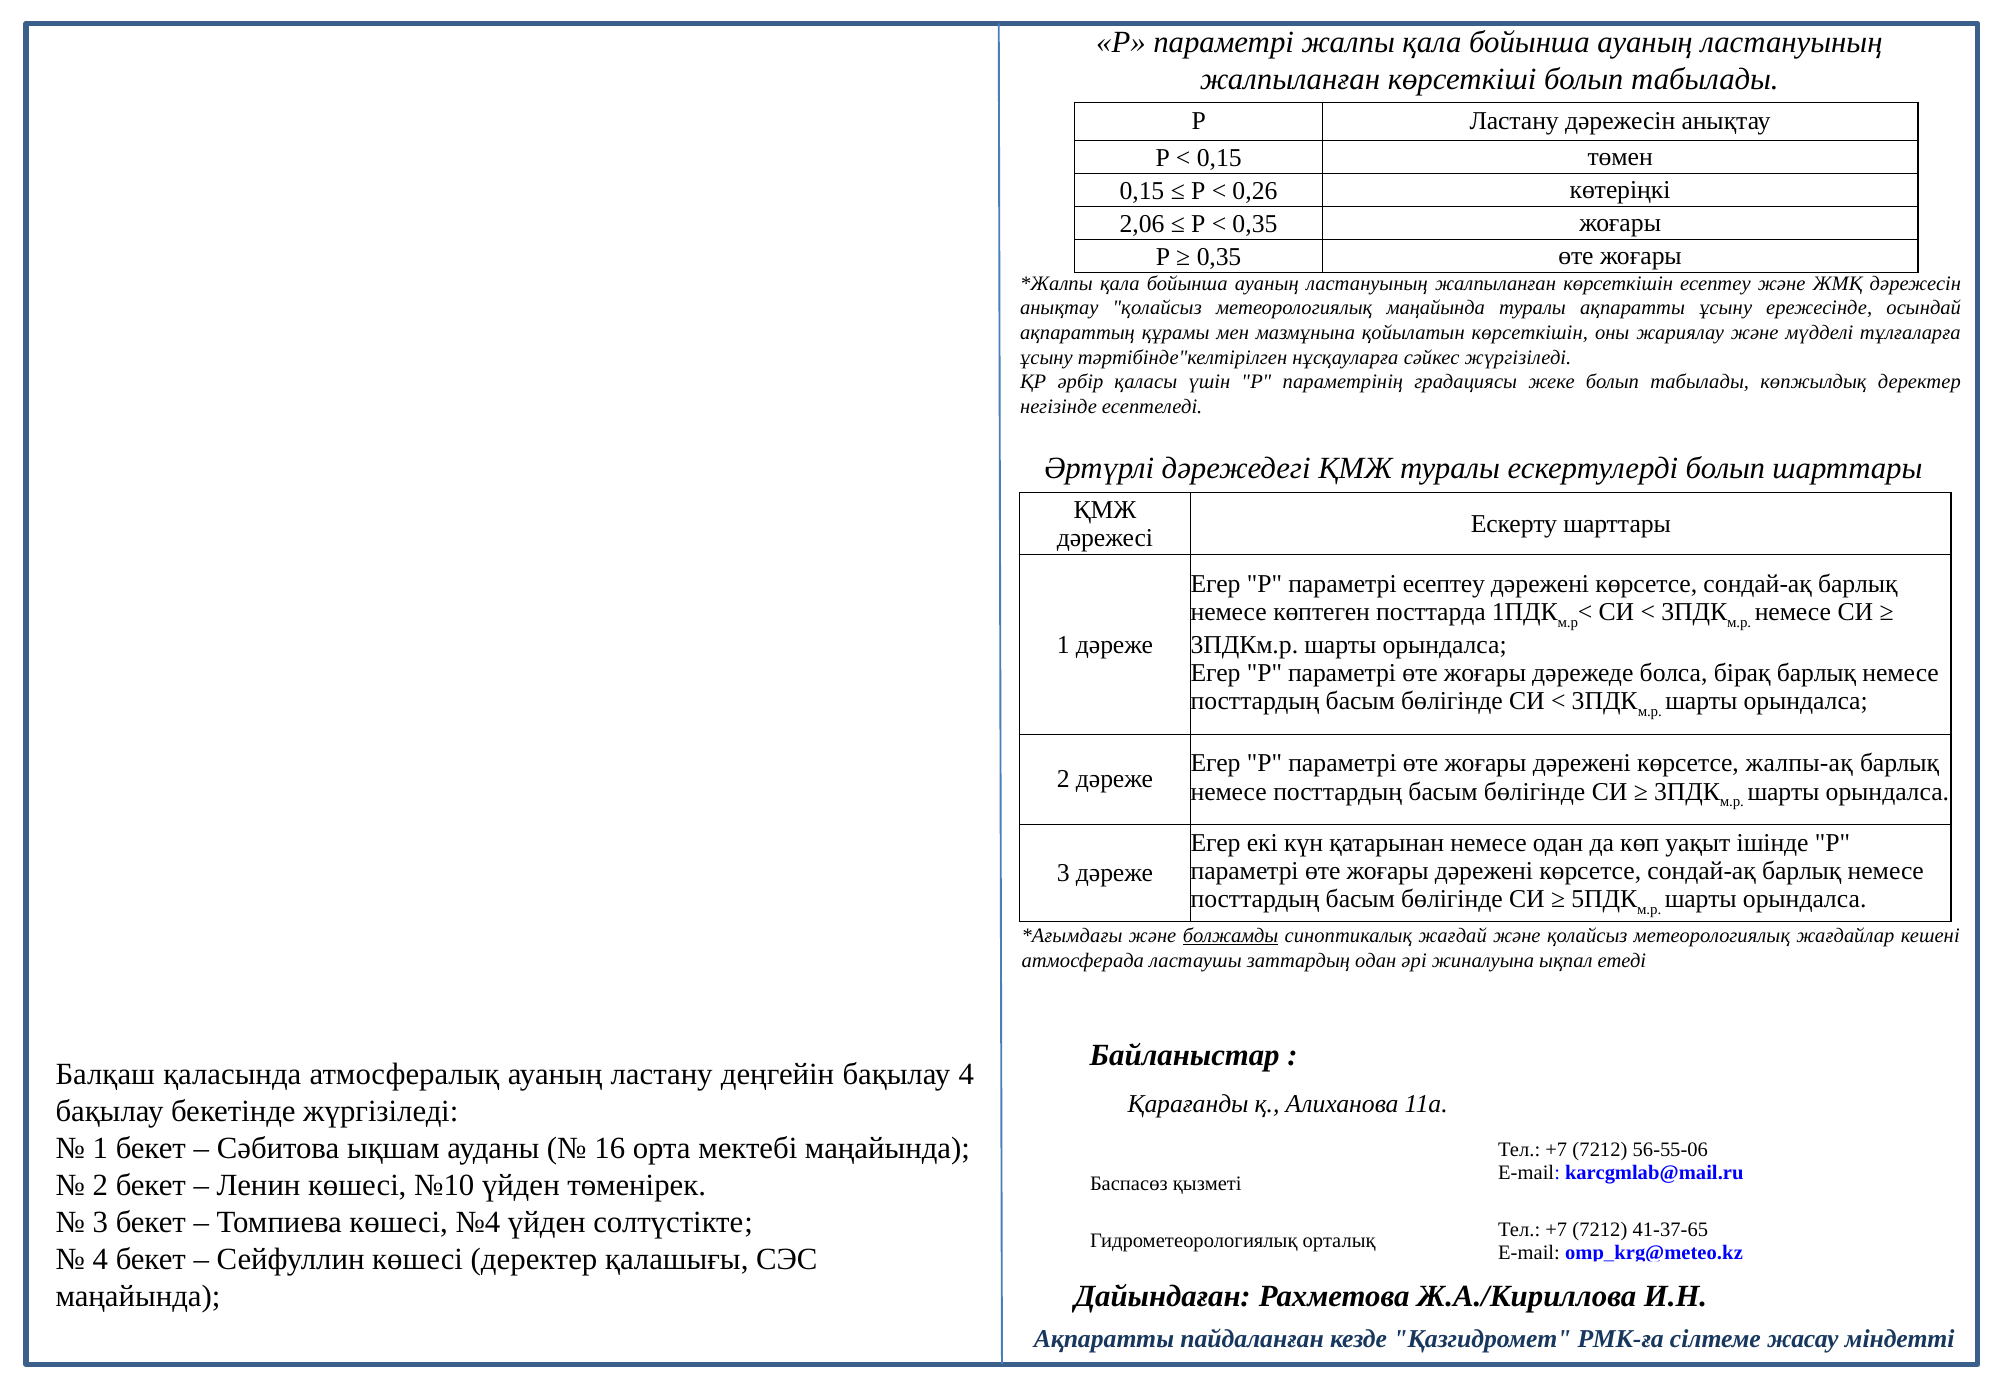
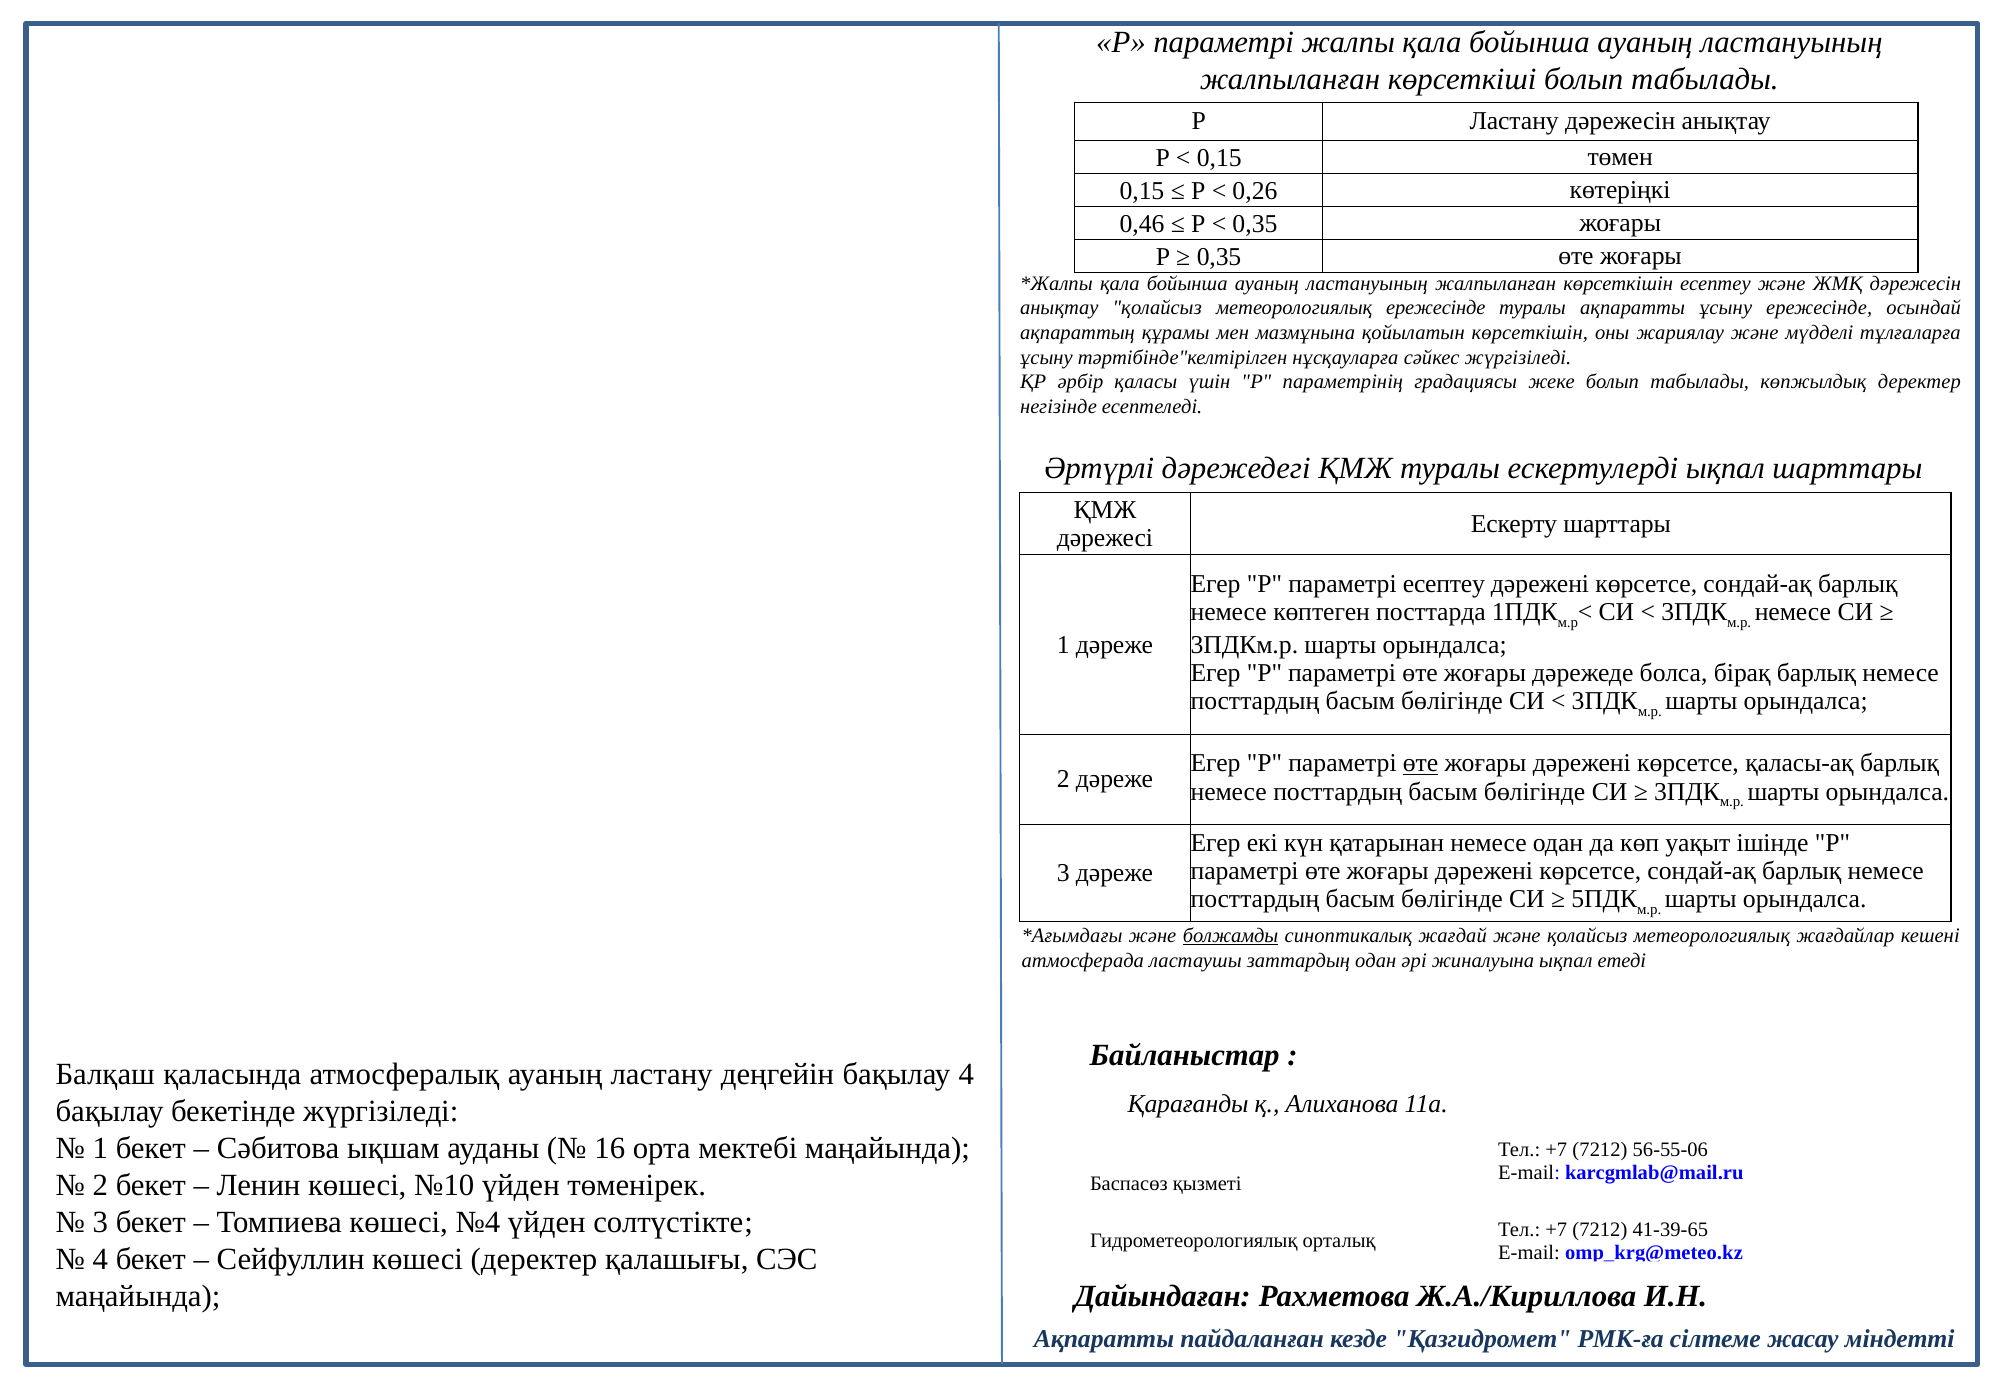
2,06: 2,06 -> 0,46 (1142, 224)
метеорологиялық маңайында: маңайында -> ережесінде (1436, 308)
ескертулерді болып: болып -> ықпал (1725, 468)
өте underline: none -> present (1421, 763)
жалпы-ақ: жалпы-ақ -> қаласы-ақ (1799, 763)
41-37-65: 41-37-65 -> 41-39-65 (1670, 1229)
